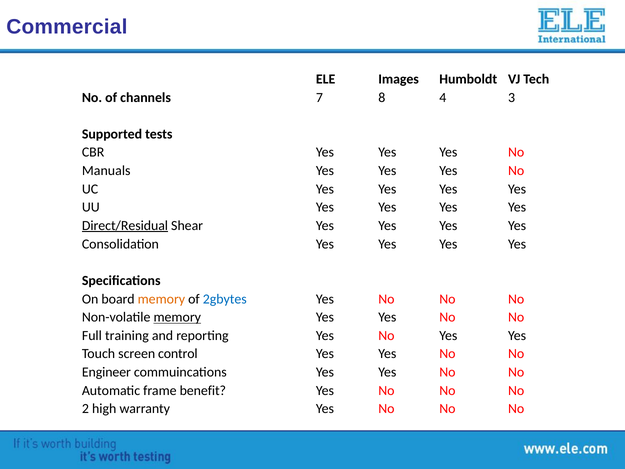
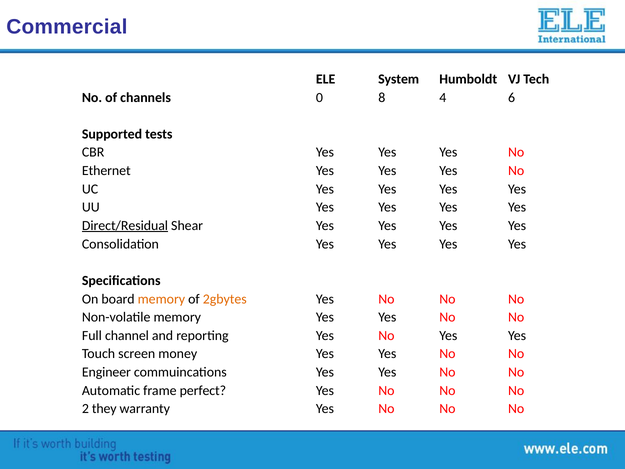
Images: Images -> System (399, 79)
7: 7 -> 0 (320, 97)
3: 3 -> 6 (512, 97)
Manuals: Manuals -> Ethernet (106, 171)
2gbytes colour: blue -> orange (225, 299)
memory underline: present -> none (177, 317)
training: training -> channel (127, 335)
control: control -> money (178, 354)
benefit: benefit -> perfect (203, 390)
high: high -> they (104, 409)
